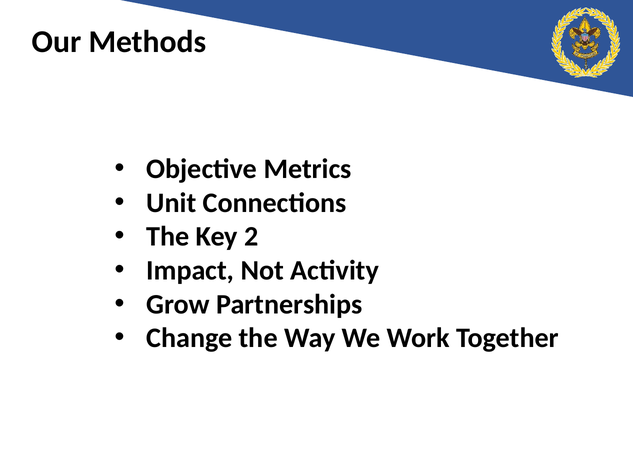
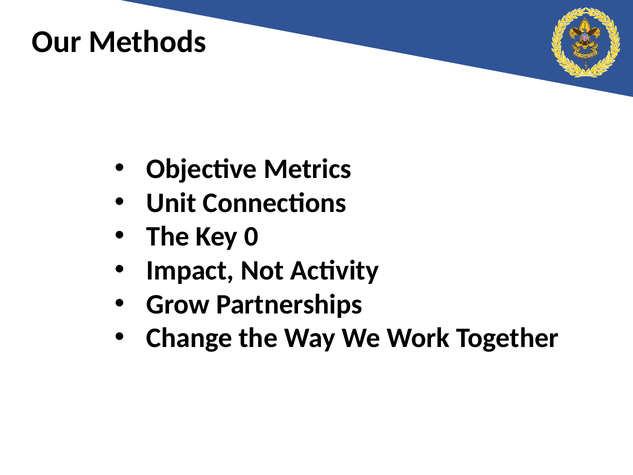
2: 2 -> 0 (251, 237)
